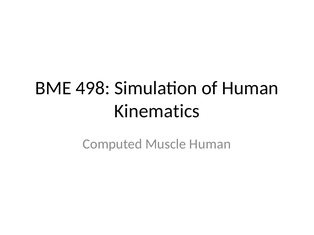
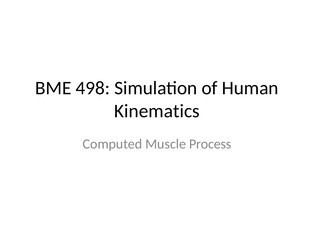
Muscle Human: Human -> Process (210, 144)
